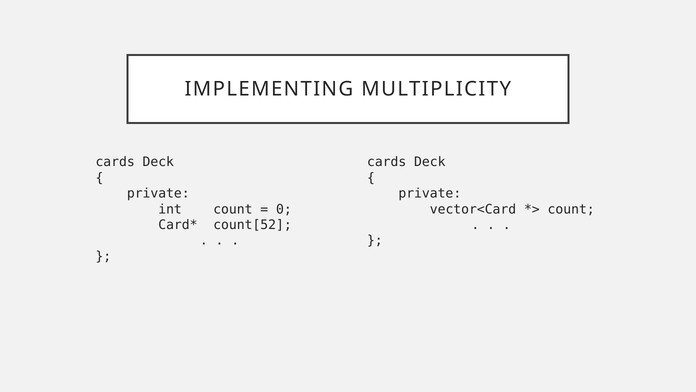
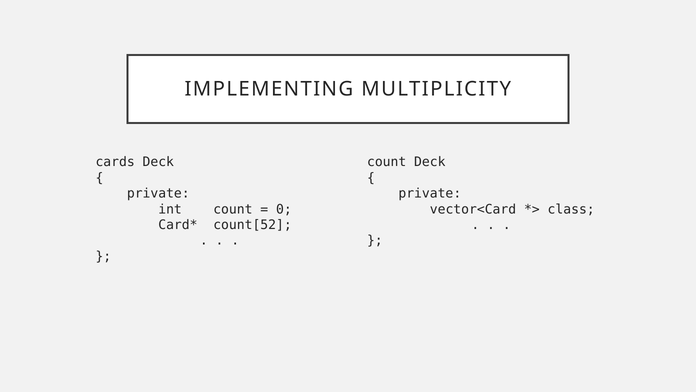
cards: cards -> count (387, 162)
count: count -> class (571, 209)
